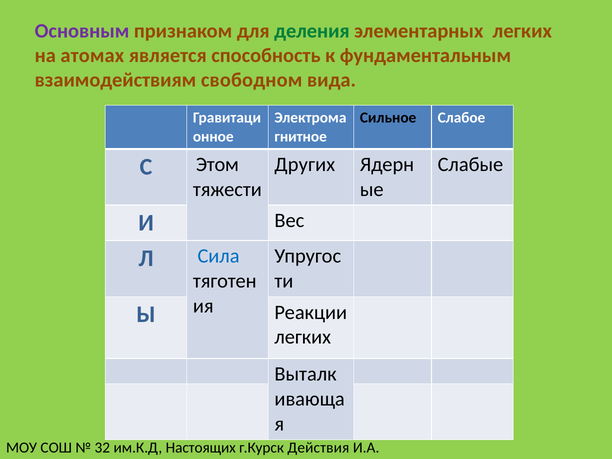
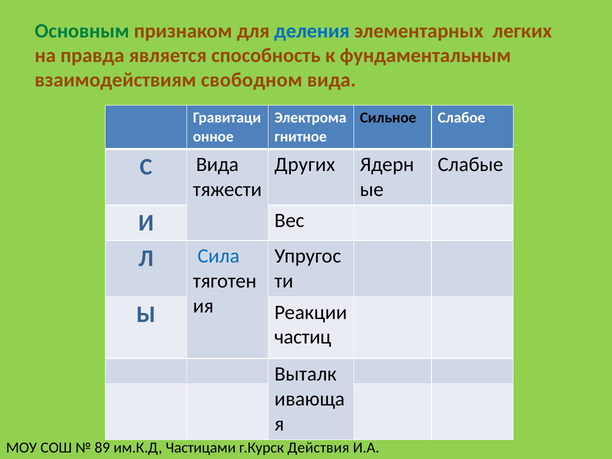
Основным colour: purple -> green (82, 31)
деления colour: green -> blue (312, 31)
атомах: атомах -> правда (92, 55)
С Этом: Этом -> Вида (217, 165)
легких: легких -> частиц (303, 337)
32: 32 -> 89 (102, 448)
Настоящих: Настоящих -> Частицами (201, 448)
